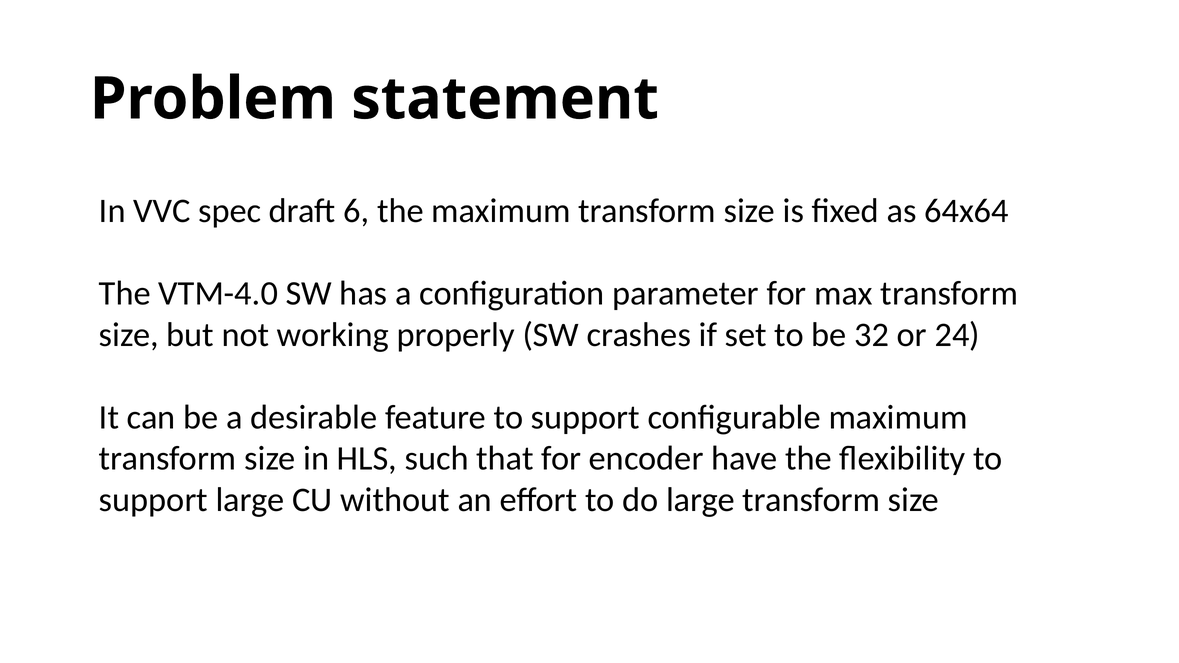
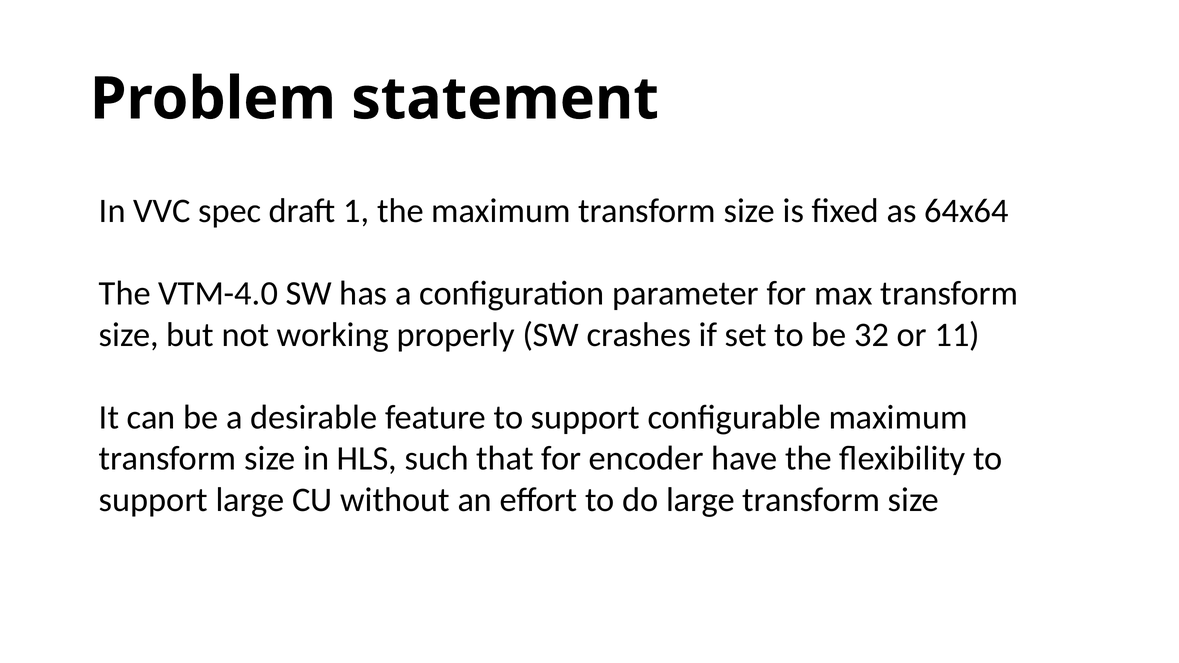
6: 6 -> 1 (356, 211)
24: 24 -> 11 (957, 335)
